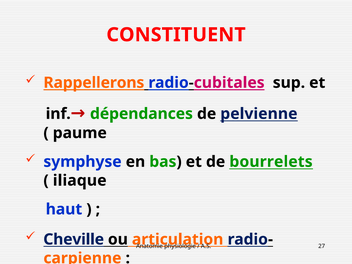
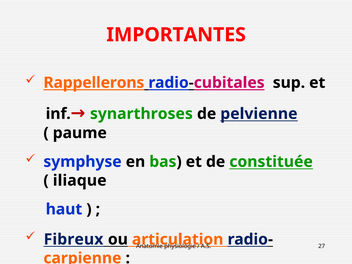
CONSTITUENT: CONSTITUENT -> IMPORTANTES (176, 35)
dépendances: dépendances -> synarthroses (141, 114)
bourrelets: bourrelets -> constituée (271, 162)
Cheville: Cheville -> Fibreux (74, 239)
